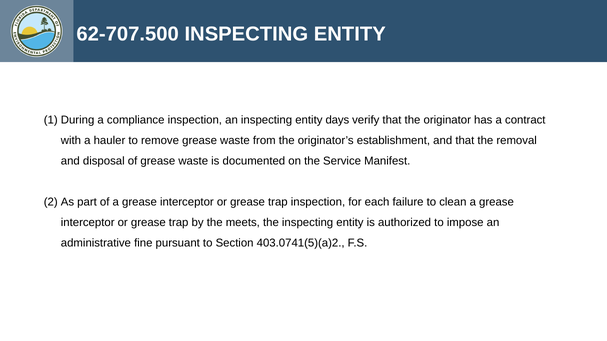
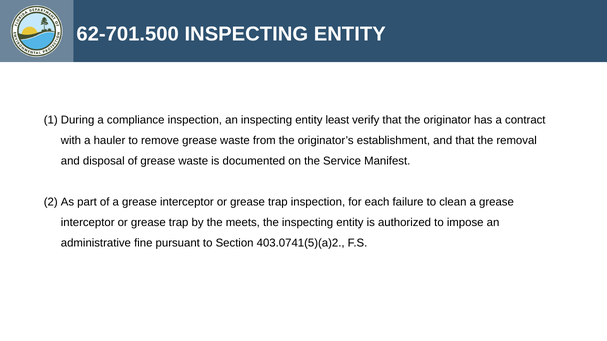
62-707.500: 62-707.500 -> 62-701.500 (128, 34)
days: days -> least (337, 120)
